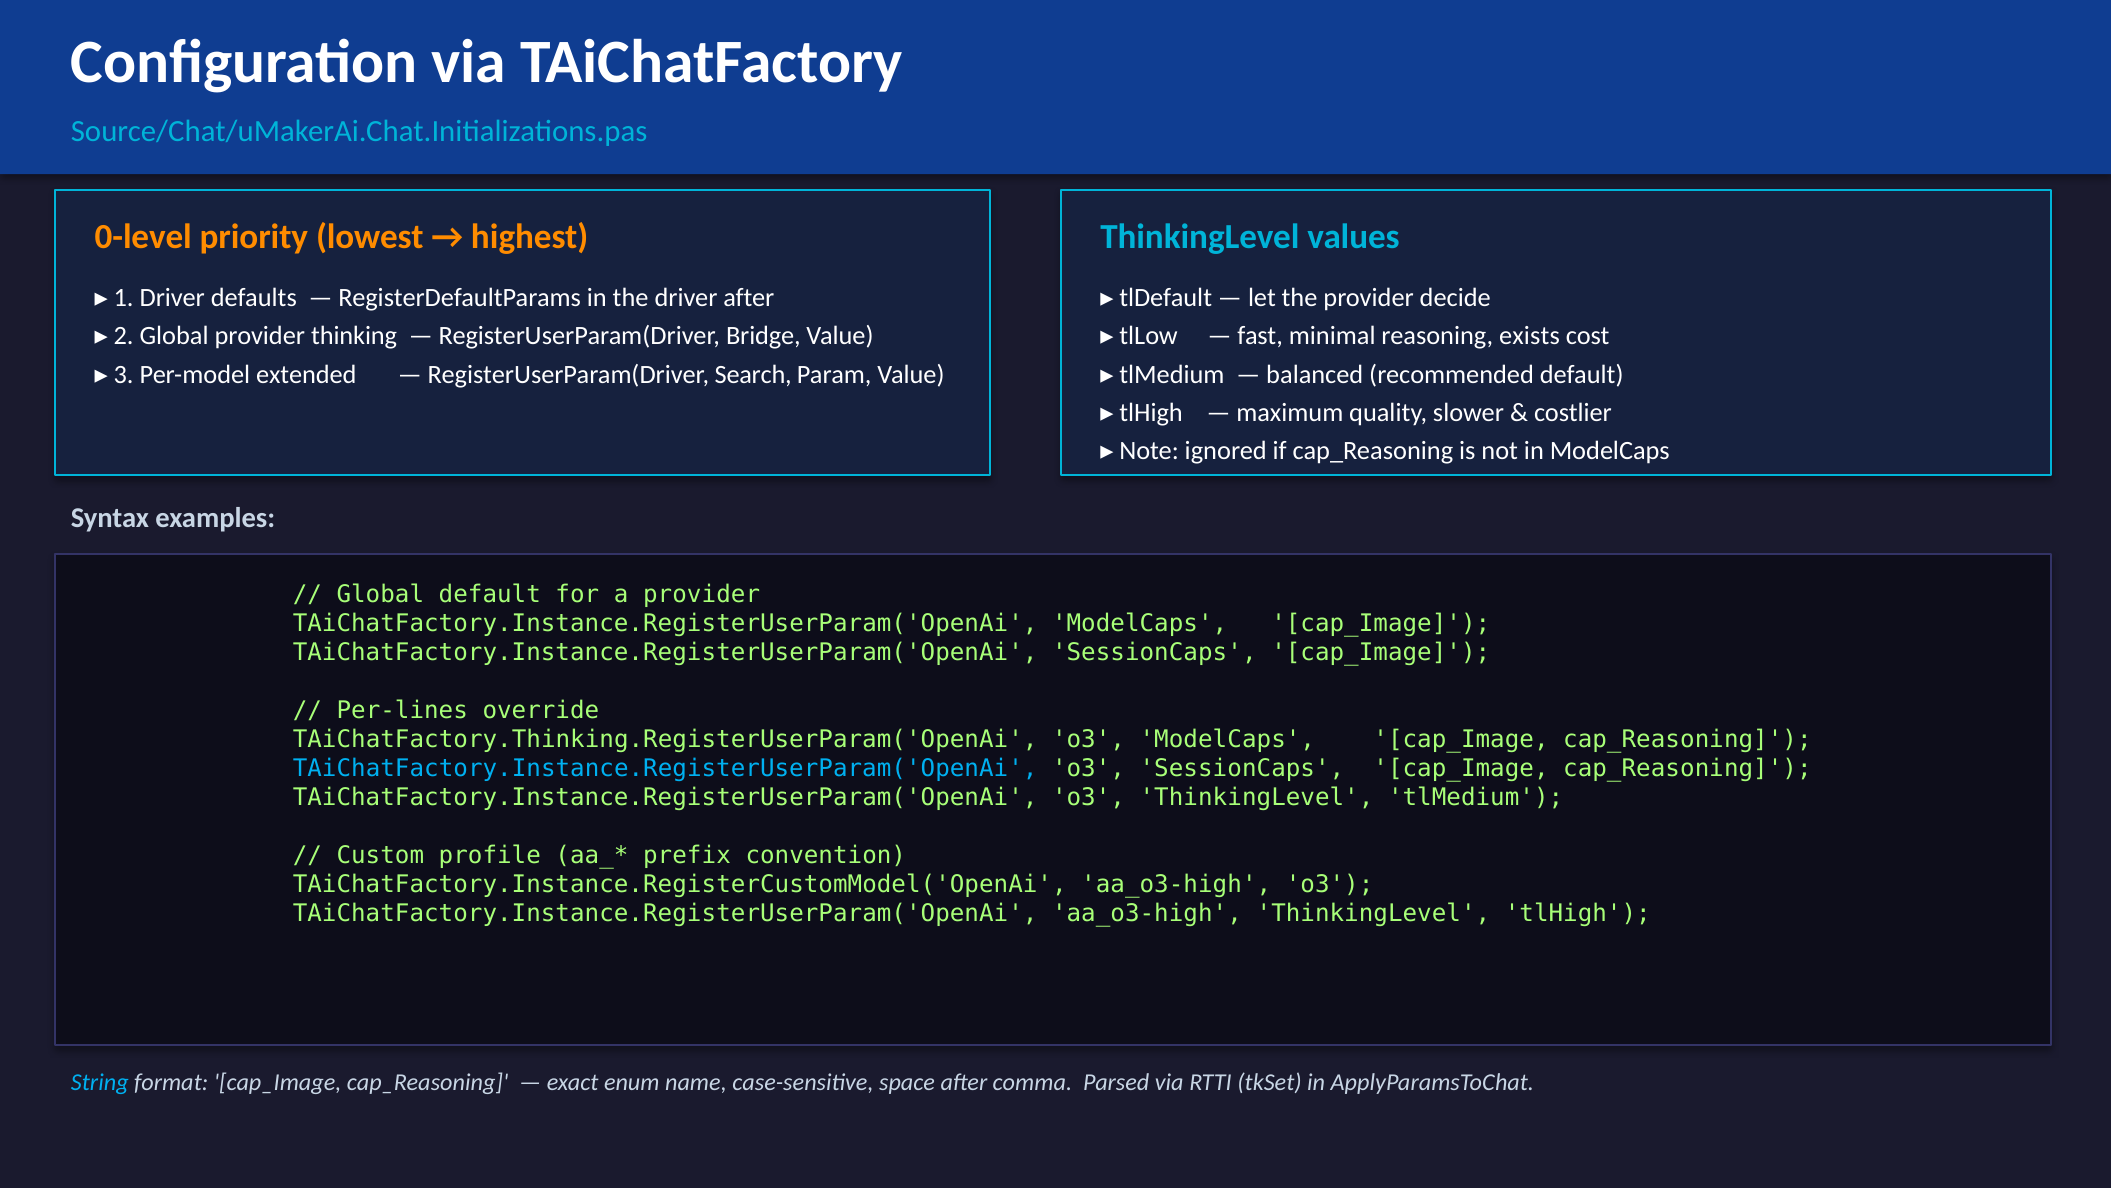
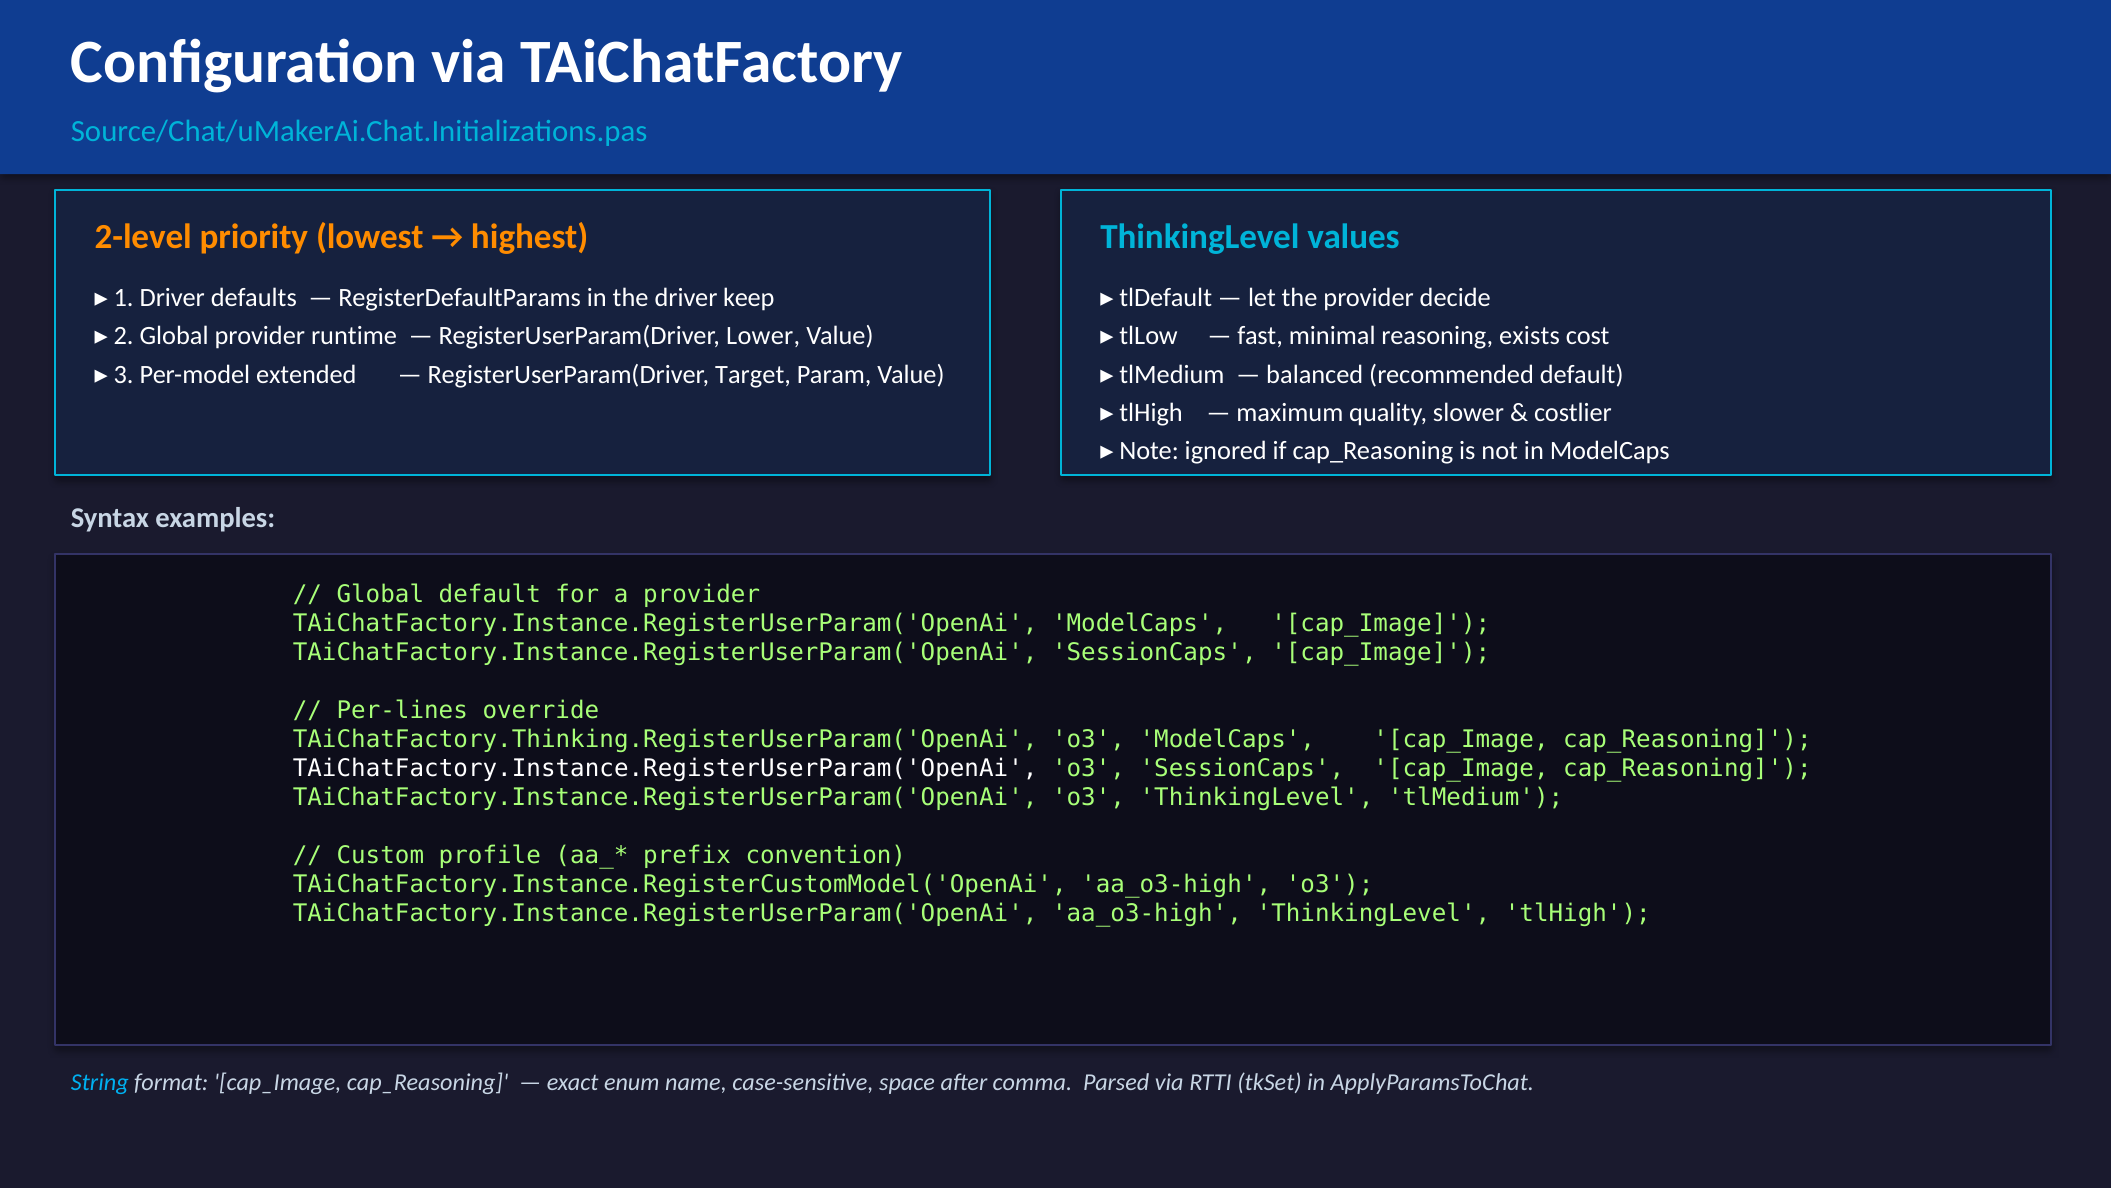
0-level: 0-level -> 2-level (143, 237)
driver after: after -> keep (749, 298)
thinking: thinking -> runtime (354, 336)
Bridge: Bridge -> Lower (763, 336)
Search: Search -> Target (753, 374)
TAiChatFactory.Instance.RegisterUserParam('OpenAi colour: light blue -> white (665, 768)
